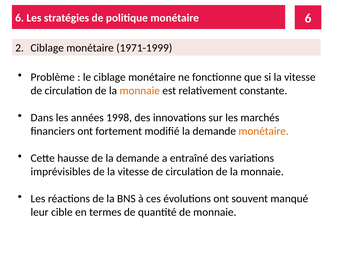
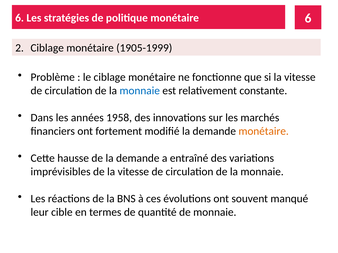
1971-1999: 1971-1999 -> 1905-1999 (144, 48)
monnaie colour: orange -> blue (140, 91)
1998: 1998 -> 1958 (119, 118)
